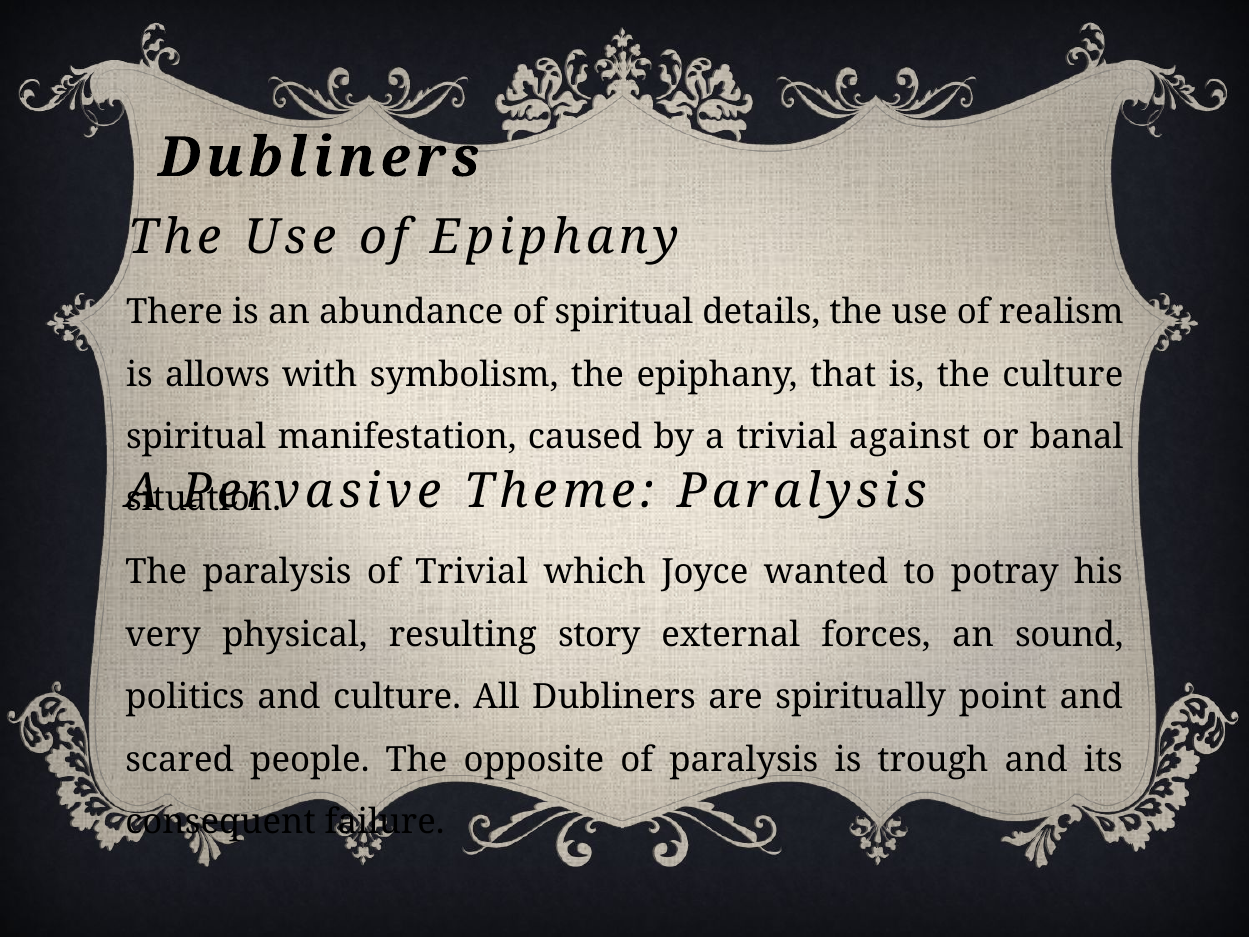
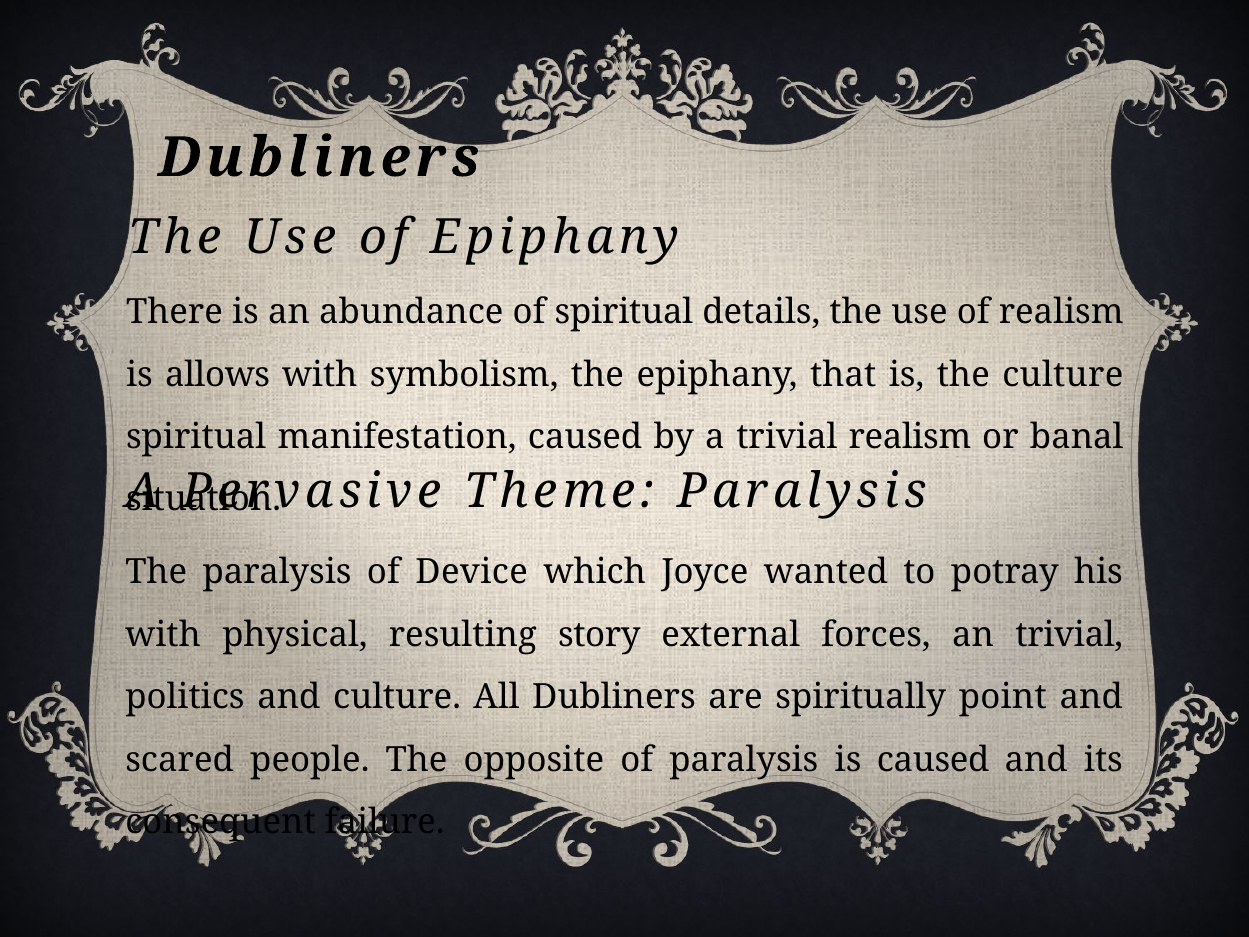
trivial against: against -> realism (910, 437)
of Trivial: Trivial -> Device (472, 572)
very: very -> with (163, 635)
an sound: sound -> trivial (1069, 635)
is trough: trough -> caused (933, 760)
